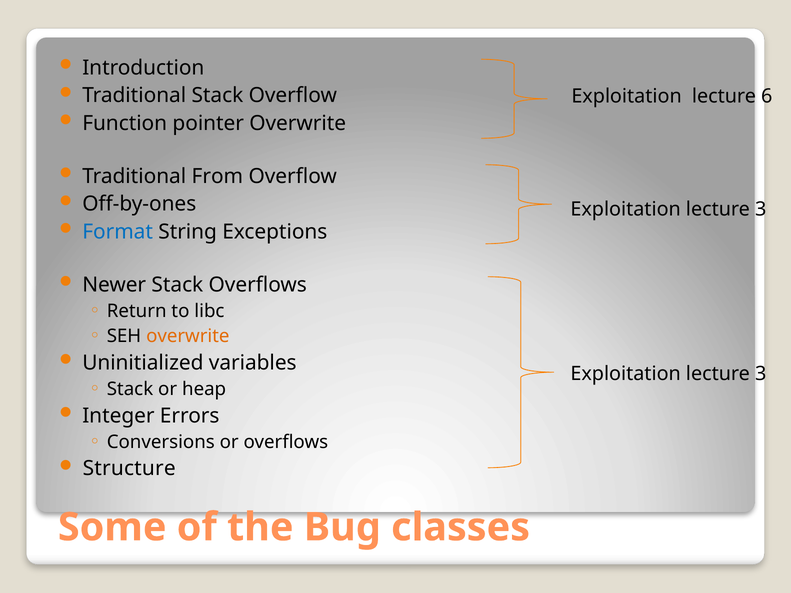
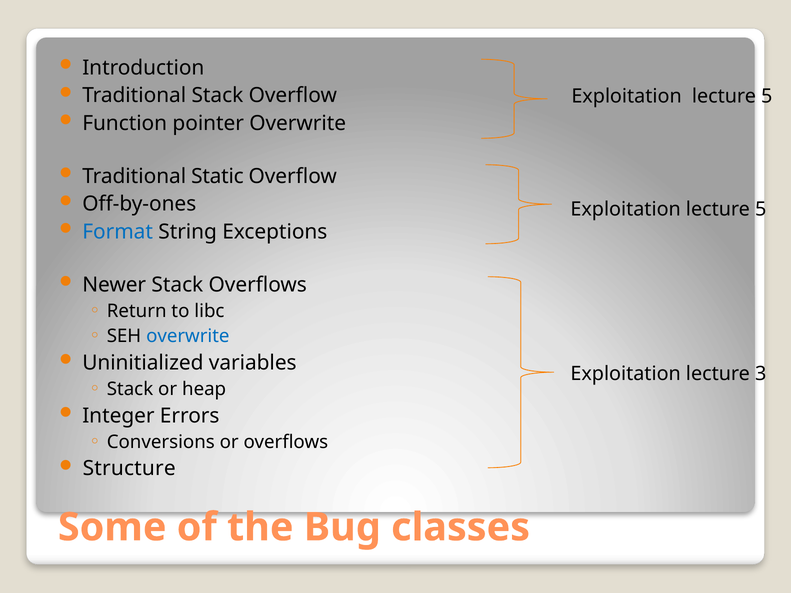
6: 6 -> 5 (767, 96)
From: From -> Static (217, 176)
3: 3 -> 5 (761, 209)
overwrite colour: orange -> blue (188, 336)
